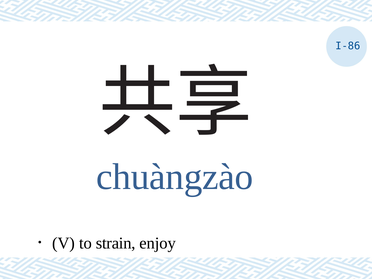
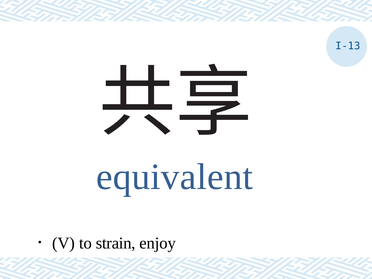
I-86: I-86 -> I-13 (348, 46)
chuàngzào: chuàngzào -> equivalent (175, 177)
